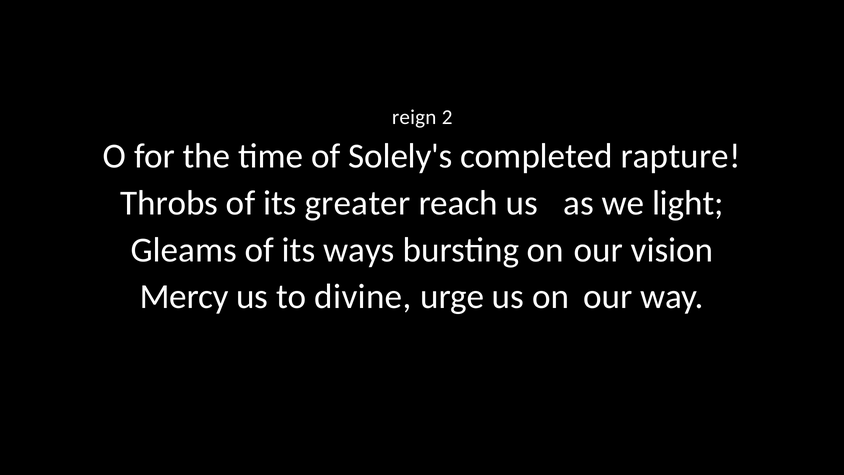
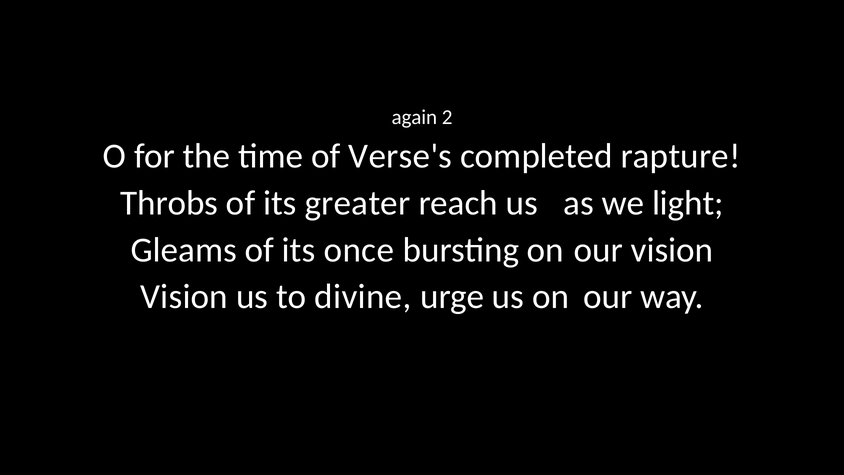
reign: reign -> again (414, 117)
Solely's: Solely's -> Verse's (400, 156)
ways: ways -> once (359, 250)
Mercy: Mercy -> Vision (184, 297)
